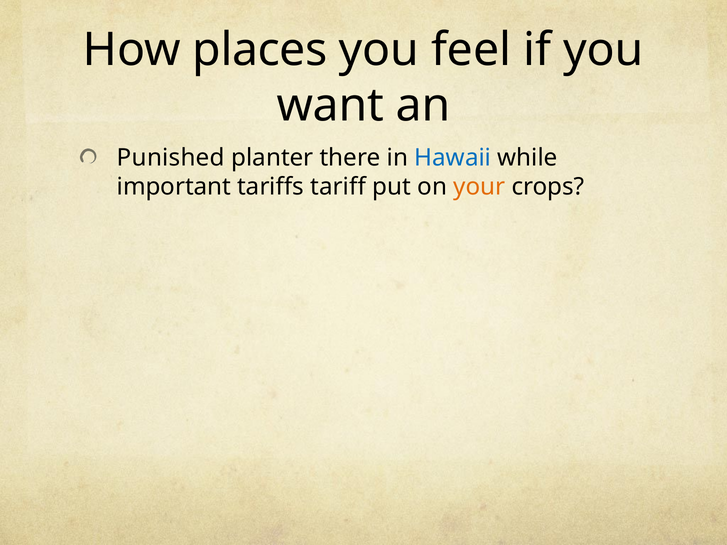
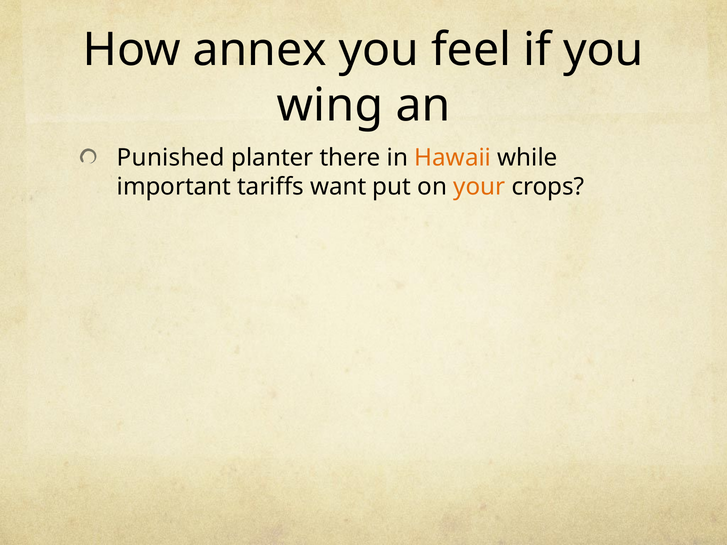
places: places -> annex (260, 50)
want: want -> wing (330, 106)
Hawaii colour: blue -> orange (453, 158)
tariff: tariff -> want (338, 187)
